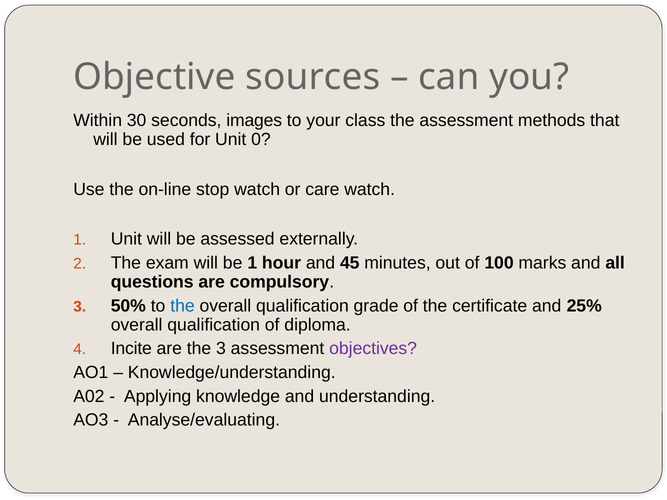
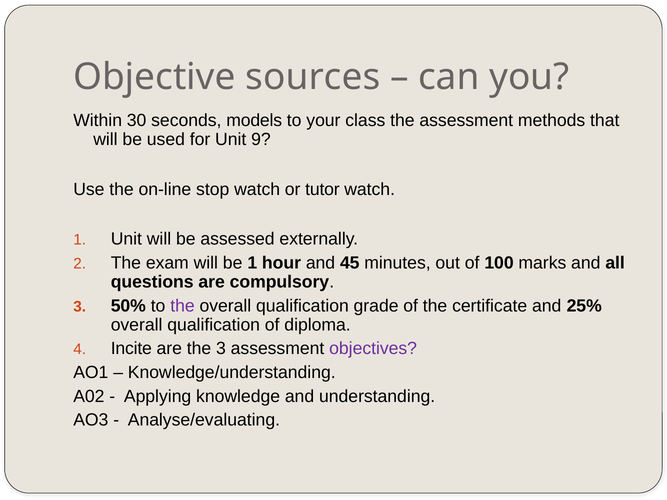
images: images -> models (254, 121)
0: 0 -> 9 (261, 140)
care: care -> tutor (322, 189)
the colour: blue -> purple (182, 306)
